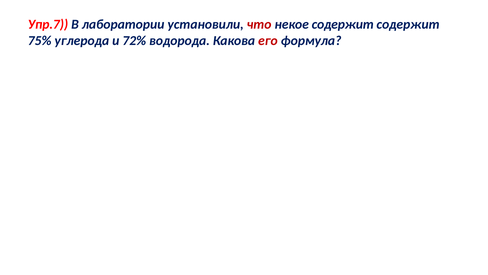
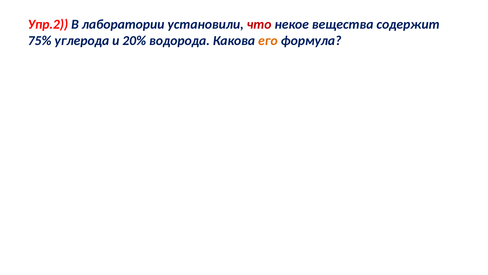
Упр.7: Упр.7 -> Упр.2 (48, 24)
некое содержит: содержит -> вещества (343, 24)
72%: 72% -> 20% (134, 41)
его colour: red -> orange (268, 41)
